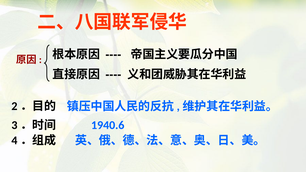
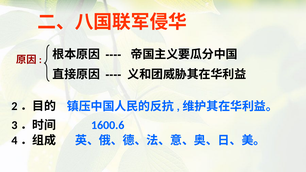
1940.6: 1940.6 -> 1600.6 (108, 125)
